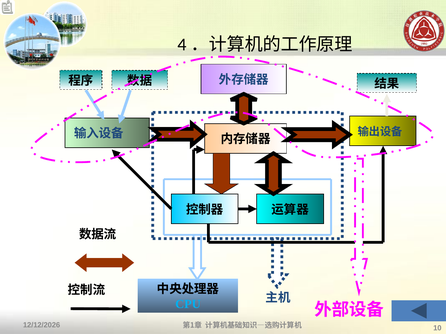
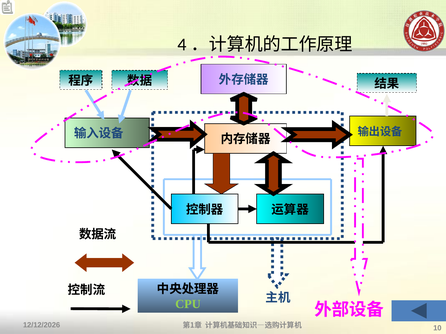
CPU colour: light blue -> light green (188, 304)
